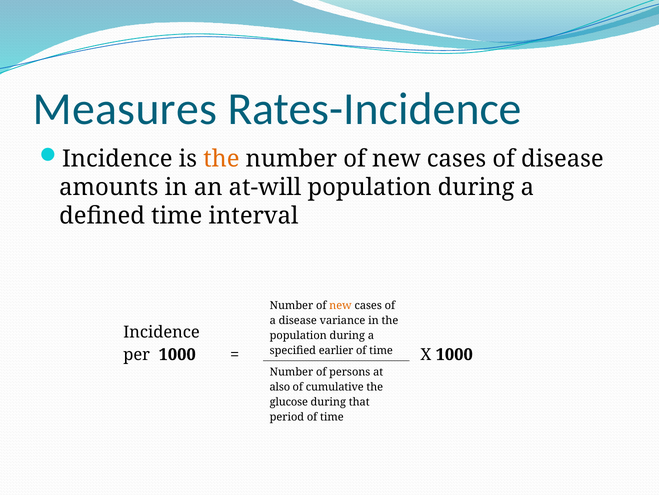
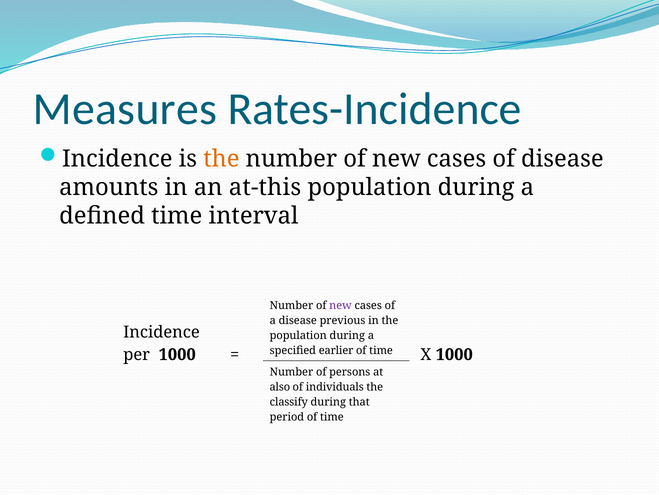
at-will: at-will -> at-this (265, 187)
new colour: orange -> purple (340, 305)
variance: variance -> previous (343, 320)
cumulative: cumulative -> individuals (335, 387)
glucose: glucose -> classify (289, 402)
